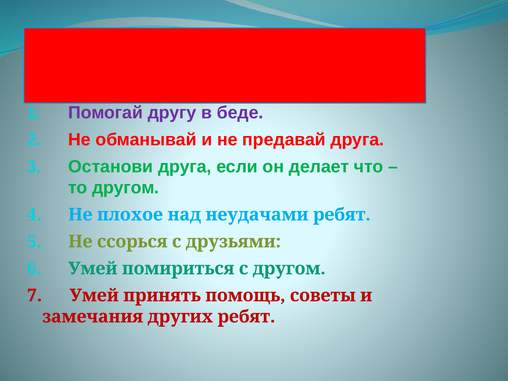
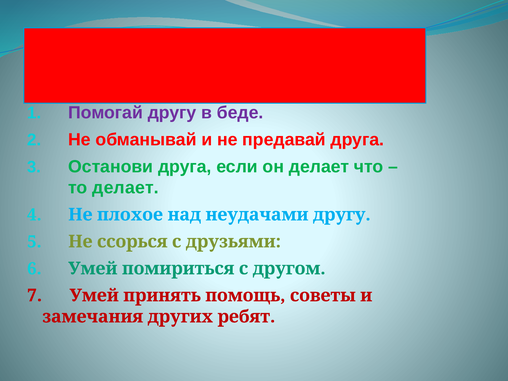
то другом: другом -> делает (126, 188)
неудачами ребят: ребят -> другу (342, 215)
